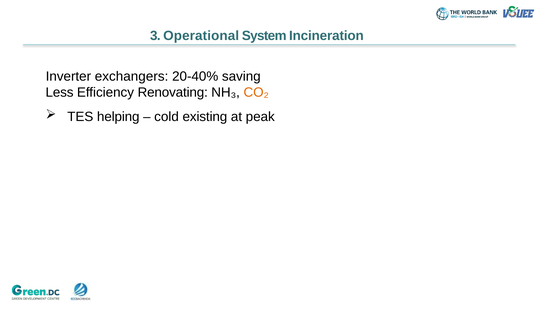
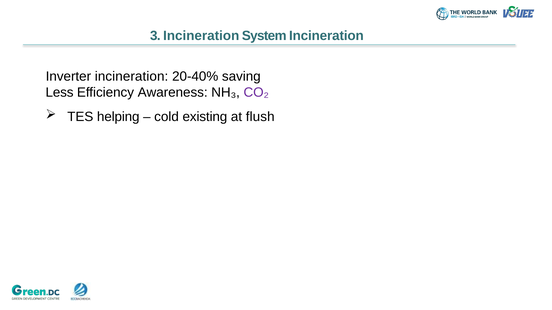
3 Operational: Operational -> Incineration (201, 36)
Inverter exchangers: exchangers -> incineration (132, 77)
Renovating: Renovating -> Awareness (173, 93)
CO₂ colour: orange -> purple (256, 93)
peak: peak -> flush (260, 117)
